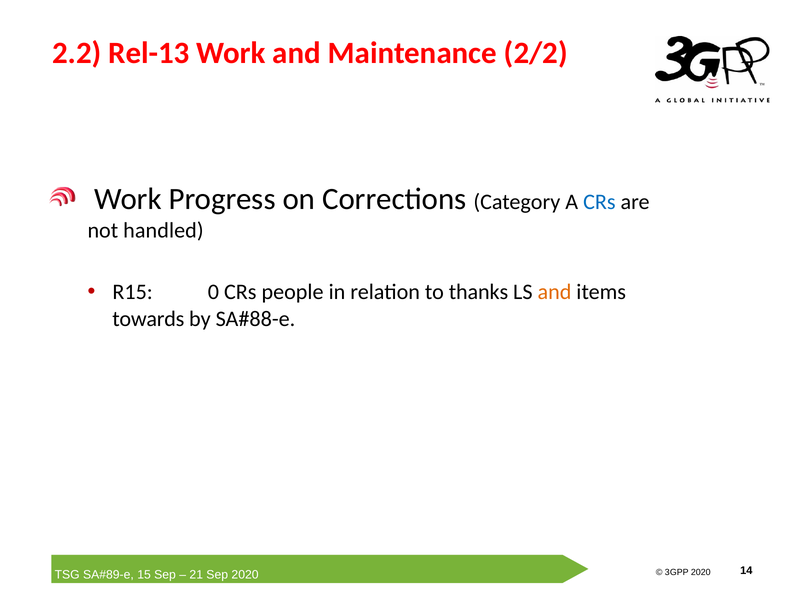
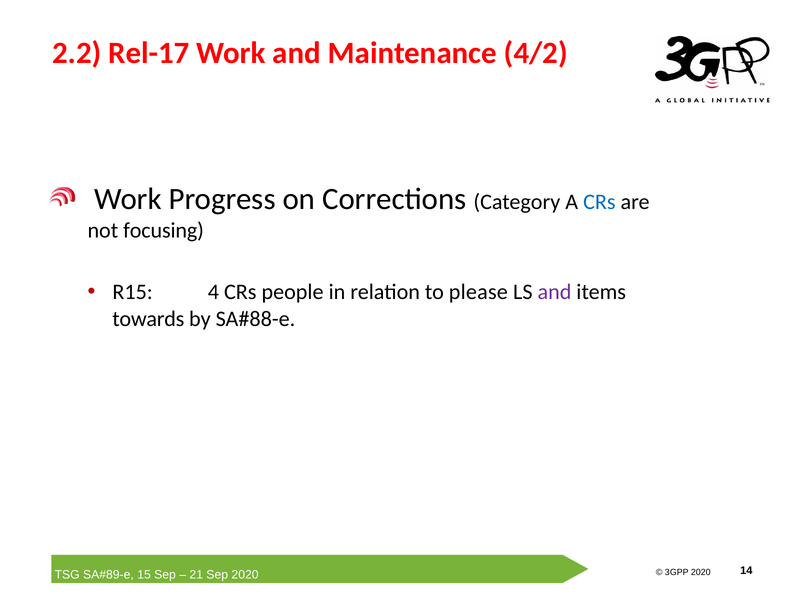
Rel-13: Rel-13 -> Rel-17 (149, 53)
2/2: 2/2 -> 4/2 (536, 53)
handled: handled -> focusing (164, 230)
0: 0 -> 4 (213, 292)
thanks: thanks -> please (478, 292)
and colour: orange -> purple (554, 292)
